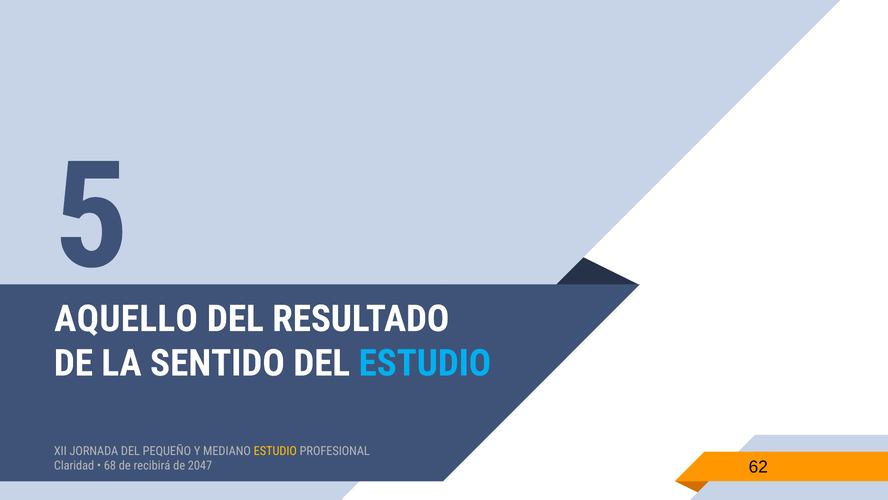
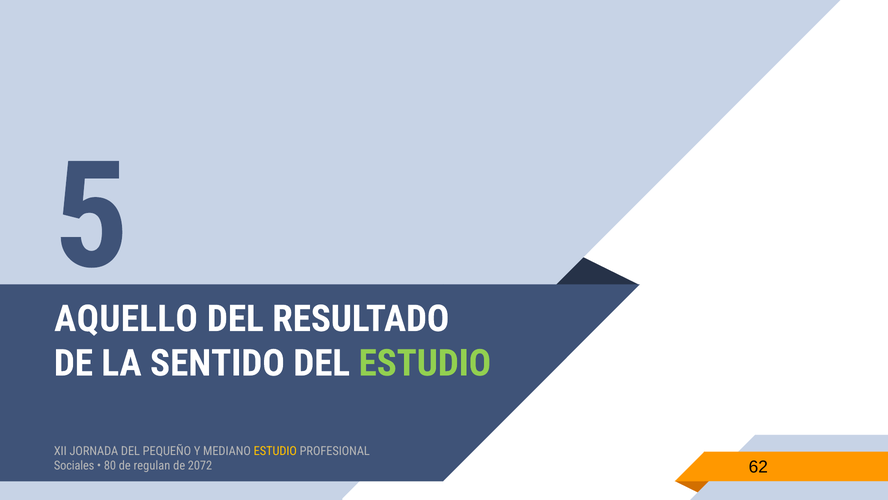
ESTUDIO colour: light blue -> light green (425, 363)
Claridad: Claridad -> Sociales (74, 465)
68: 68 -> 80 (110, 465)
recibirá: recibirá -> regulan (152, 465)
2047: 2047 -> 2072 (200, 465)
